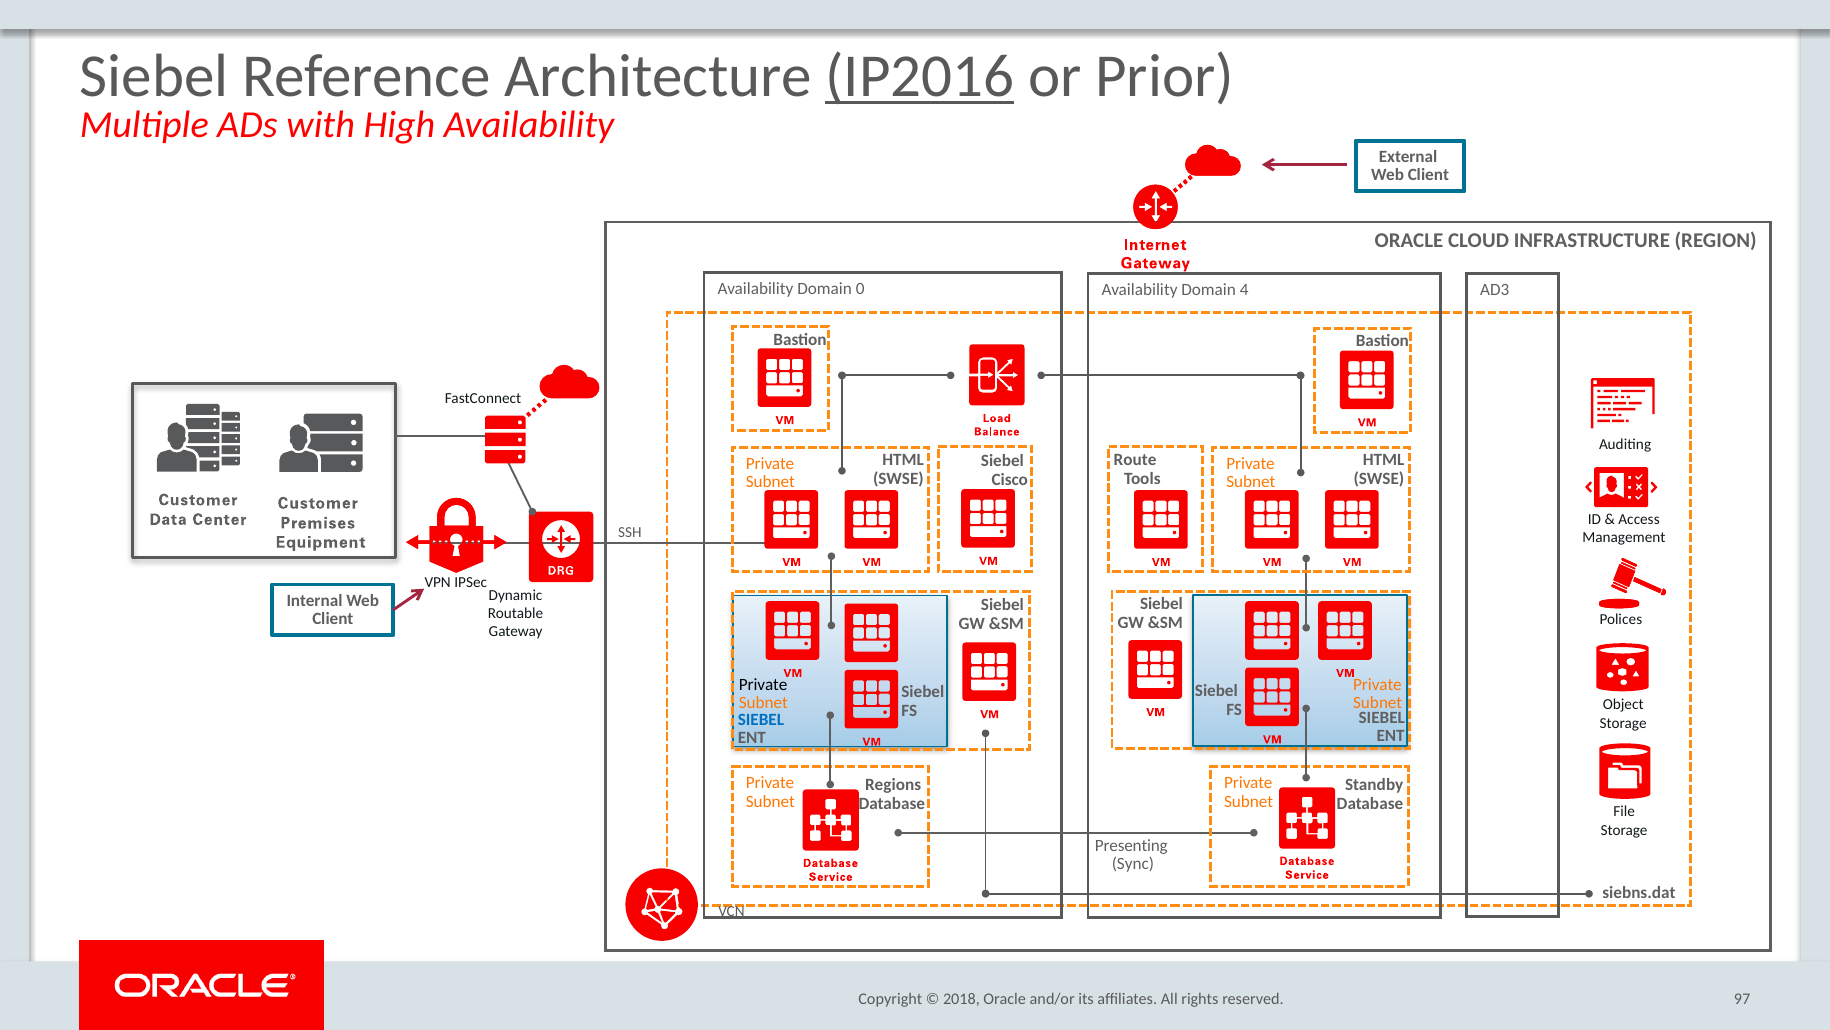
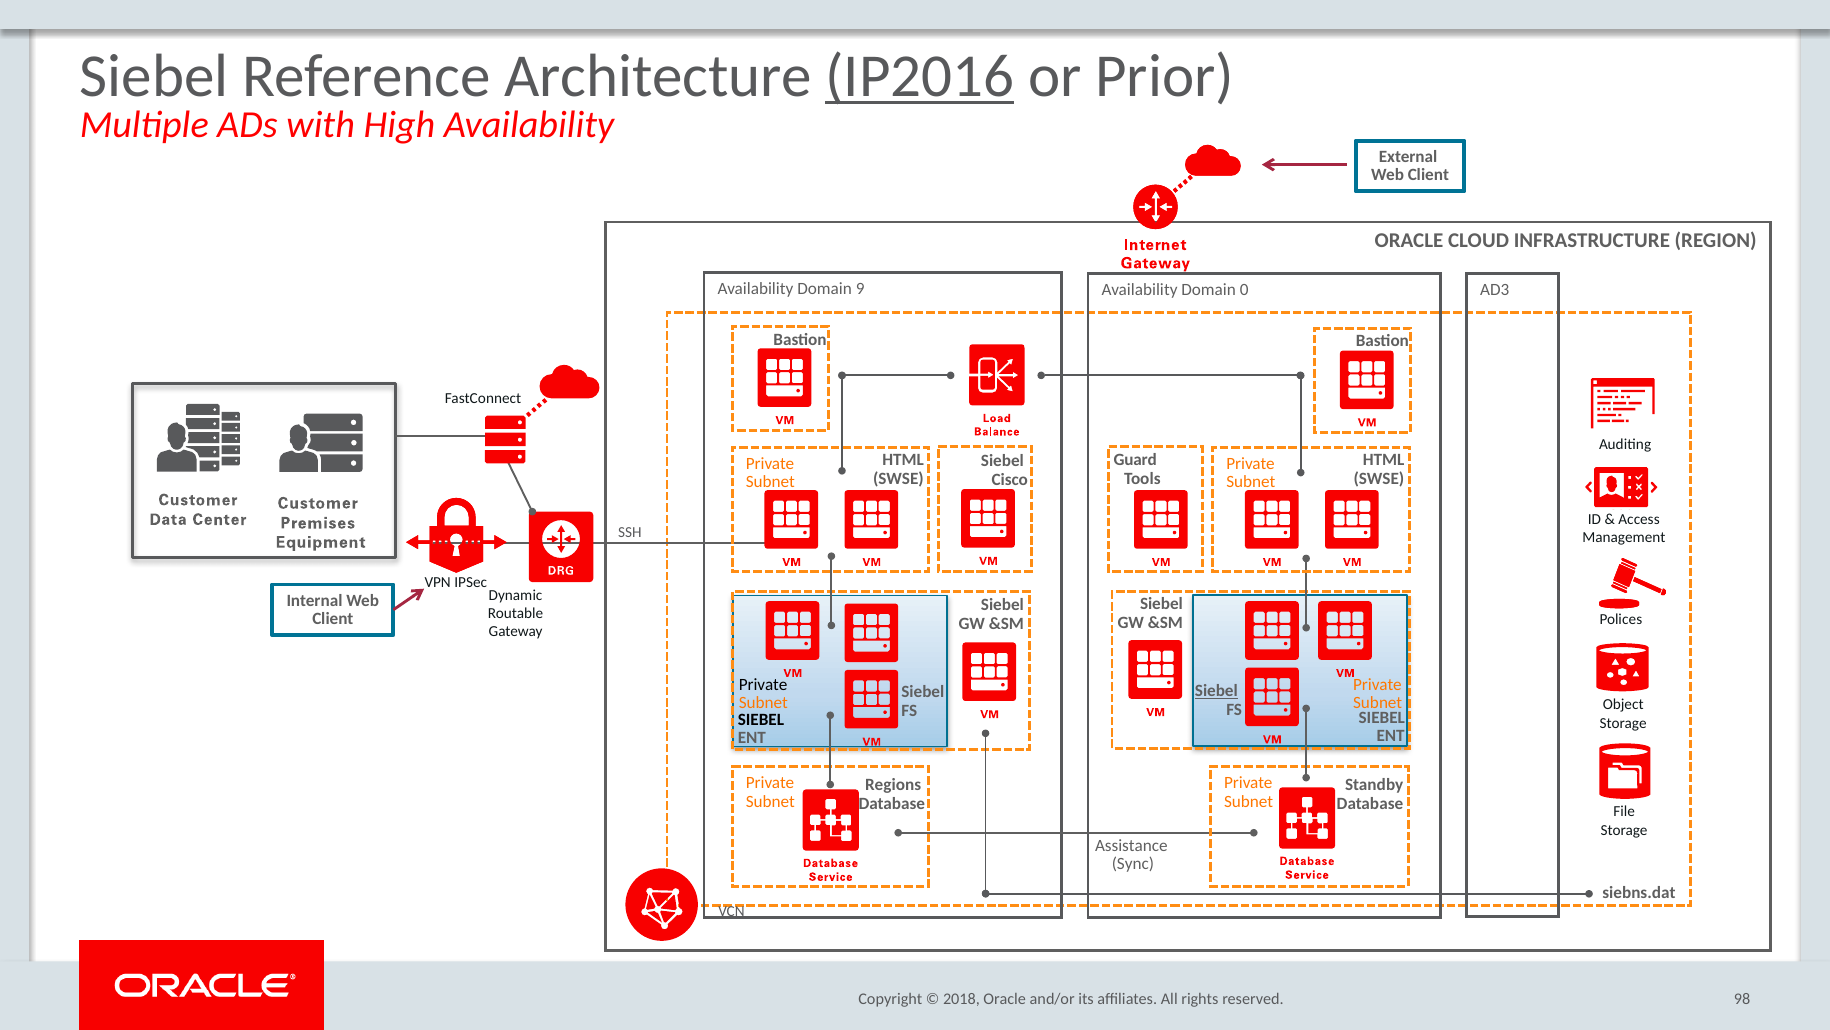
0: 0 -> 9 (860, 288)
4: 4 -> 0 (1244, 289)
Route: Route -> Guard (1135, 460)
Siebel underline: none -> present (1216, 691)
SIEBEL colour: blue -> black (761, 719)
Presenting: Presenting -> Assistance (1131, 845)
97: 97 -> 98 (1742, 999)
